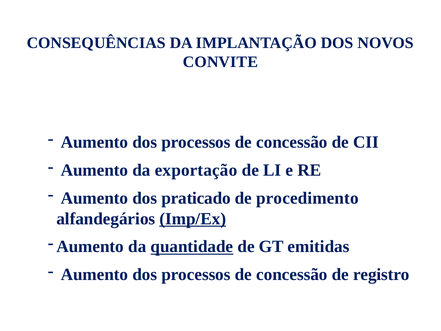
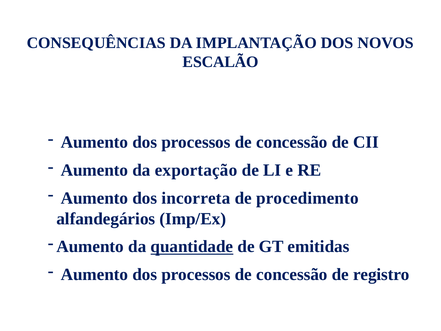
CONVITE: CONVITE -> ESCALÃO (221, 62)
praticado: praticado -> incorreta (196, 198)
Imp/Ex underline: present -> none (193, 219)
